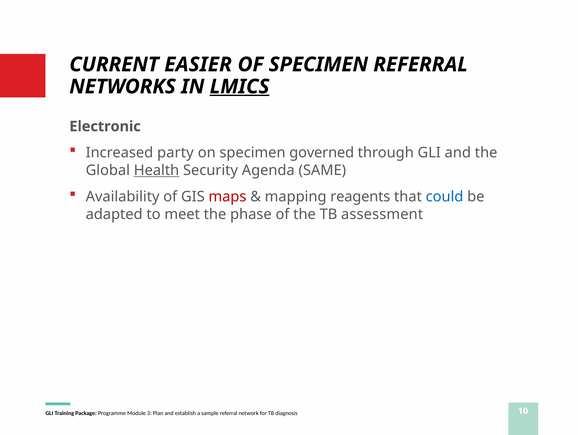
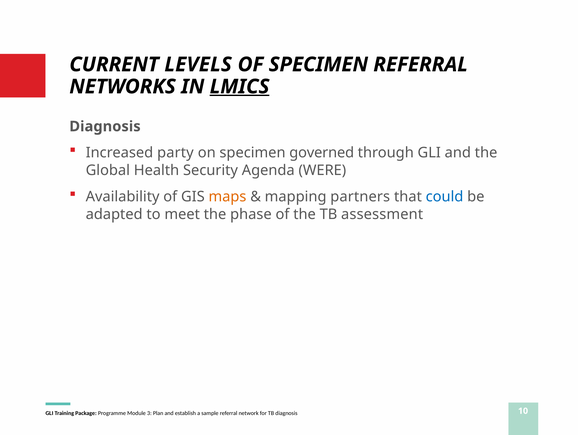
EASIER: EASIER -> LEVELS (198, 65)
Electronic: Electronic -> Diagnosis (105, 126)
Health underline: present -> none (156, 170)
SAME: SAME -> WERE (322, 170)
maps colour: red -> orange (227, 197)
reagents: reagents -> partners (360, 197)
